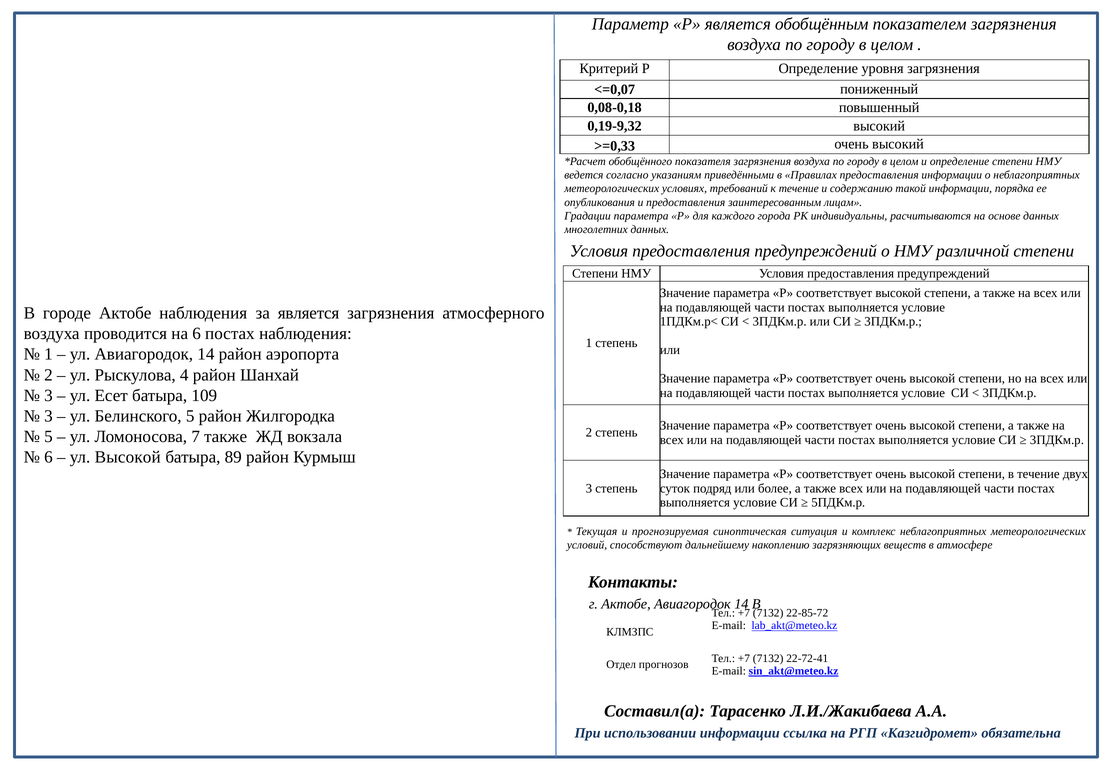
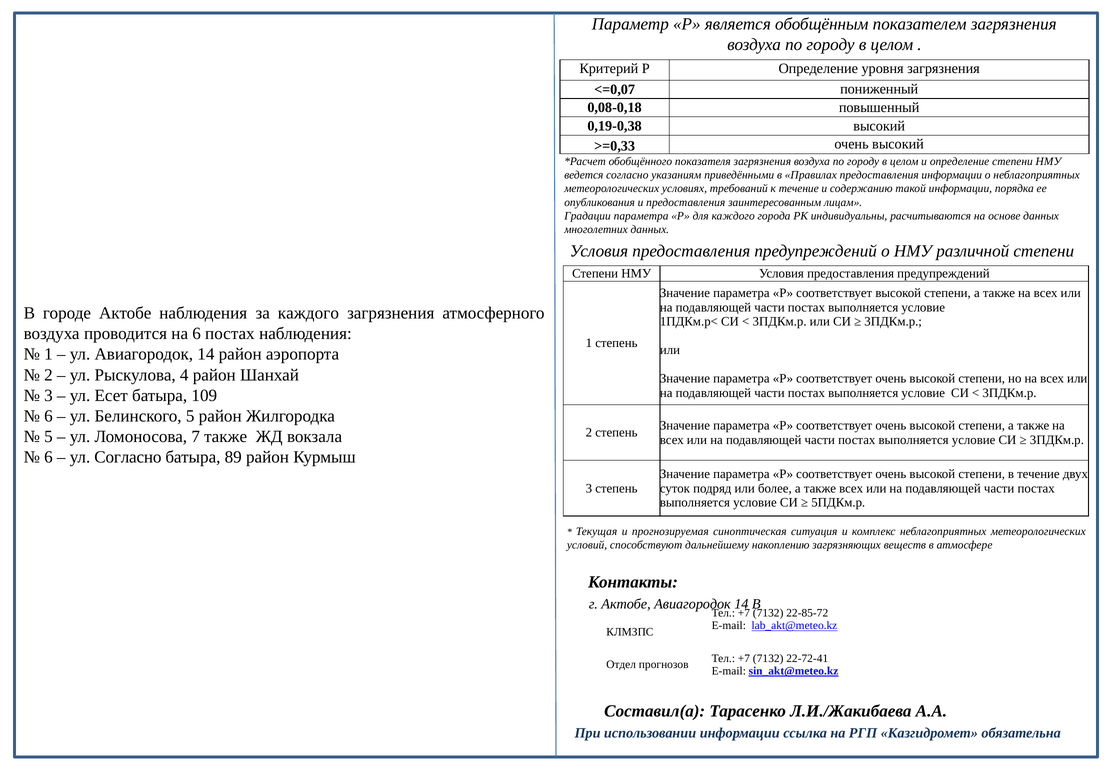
0,19-9,32: 0,19-9,32 -> 0,19-0,38 (615, 126)
за является: является -> каждого (308, 313)
3: 3 -> 6 (48, 416)
ул Высокой: Высокой -> Согласно (128, 457)
